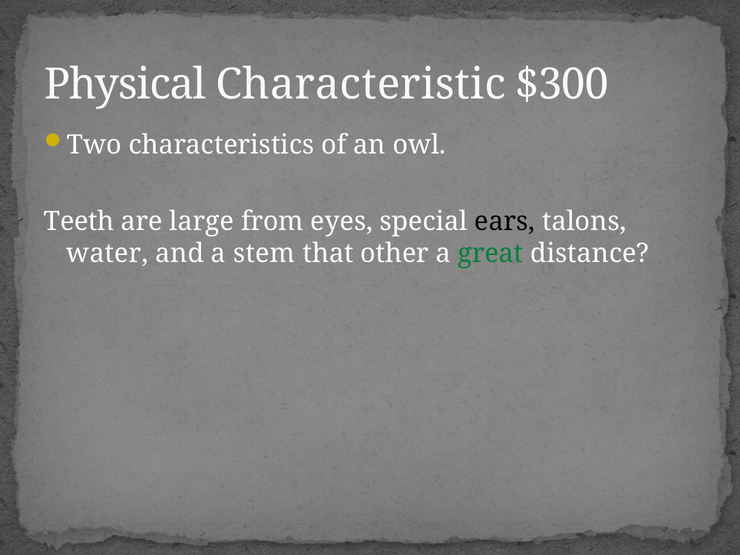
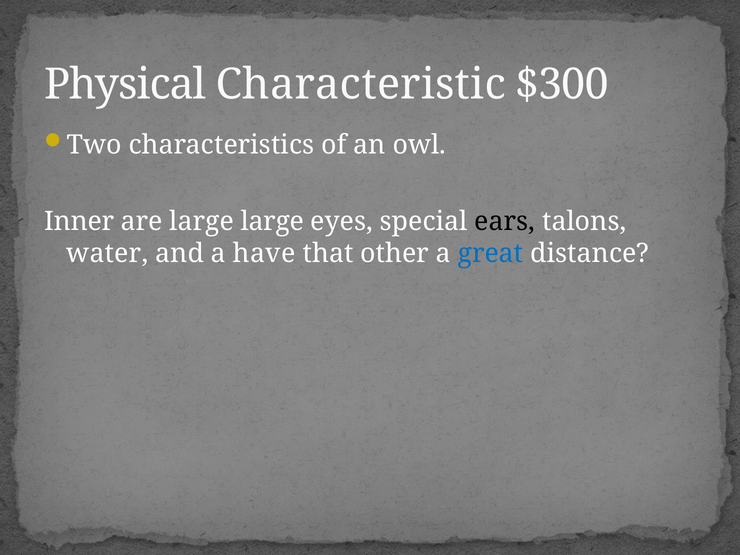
Teeth: Teeth -> Inner (79, 221)
large from: from -> large (272, 221)
stem: stem -> have (264, 253)
great colour: green -> blue (491, 253)
